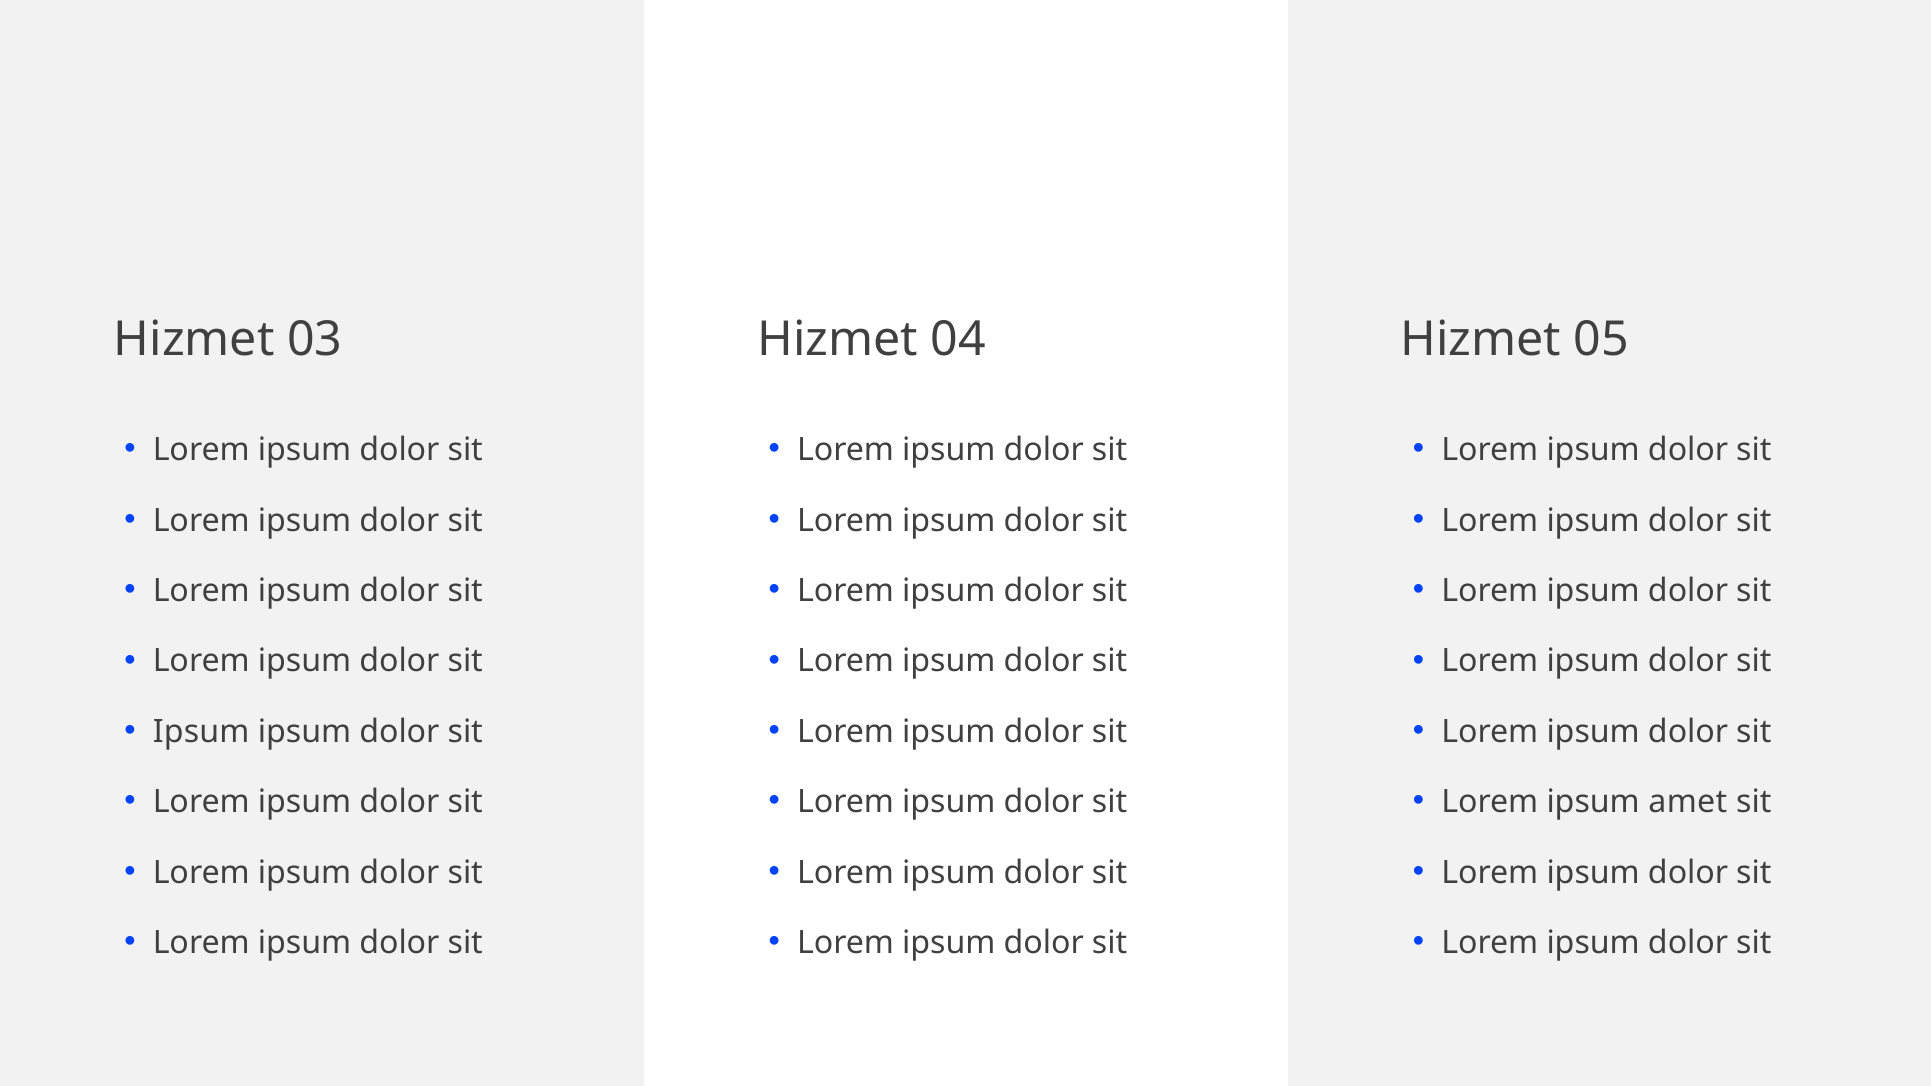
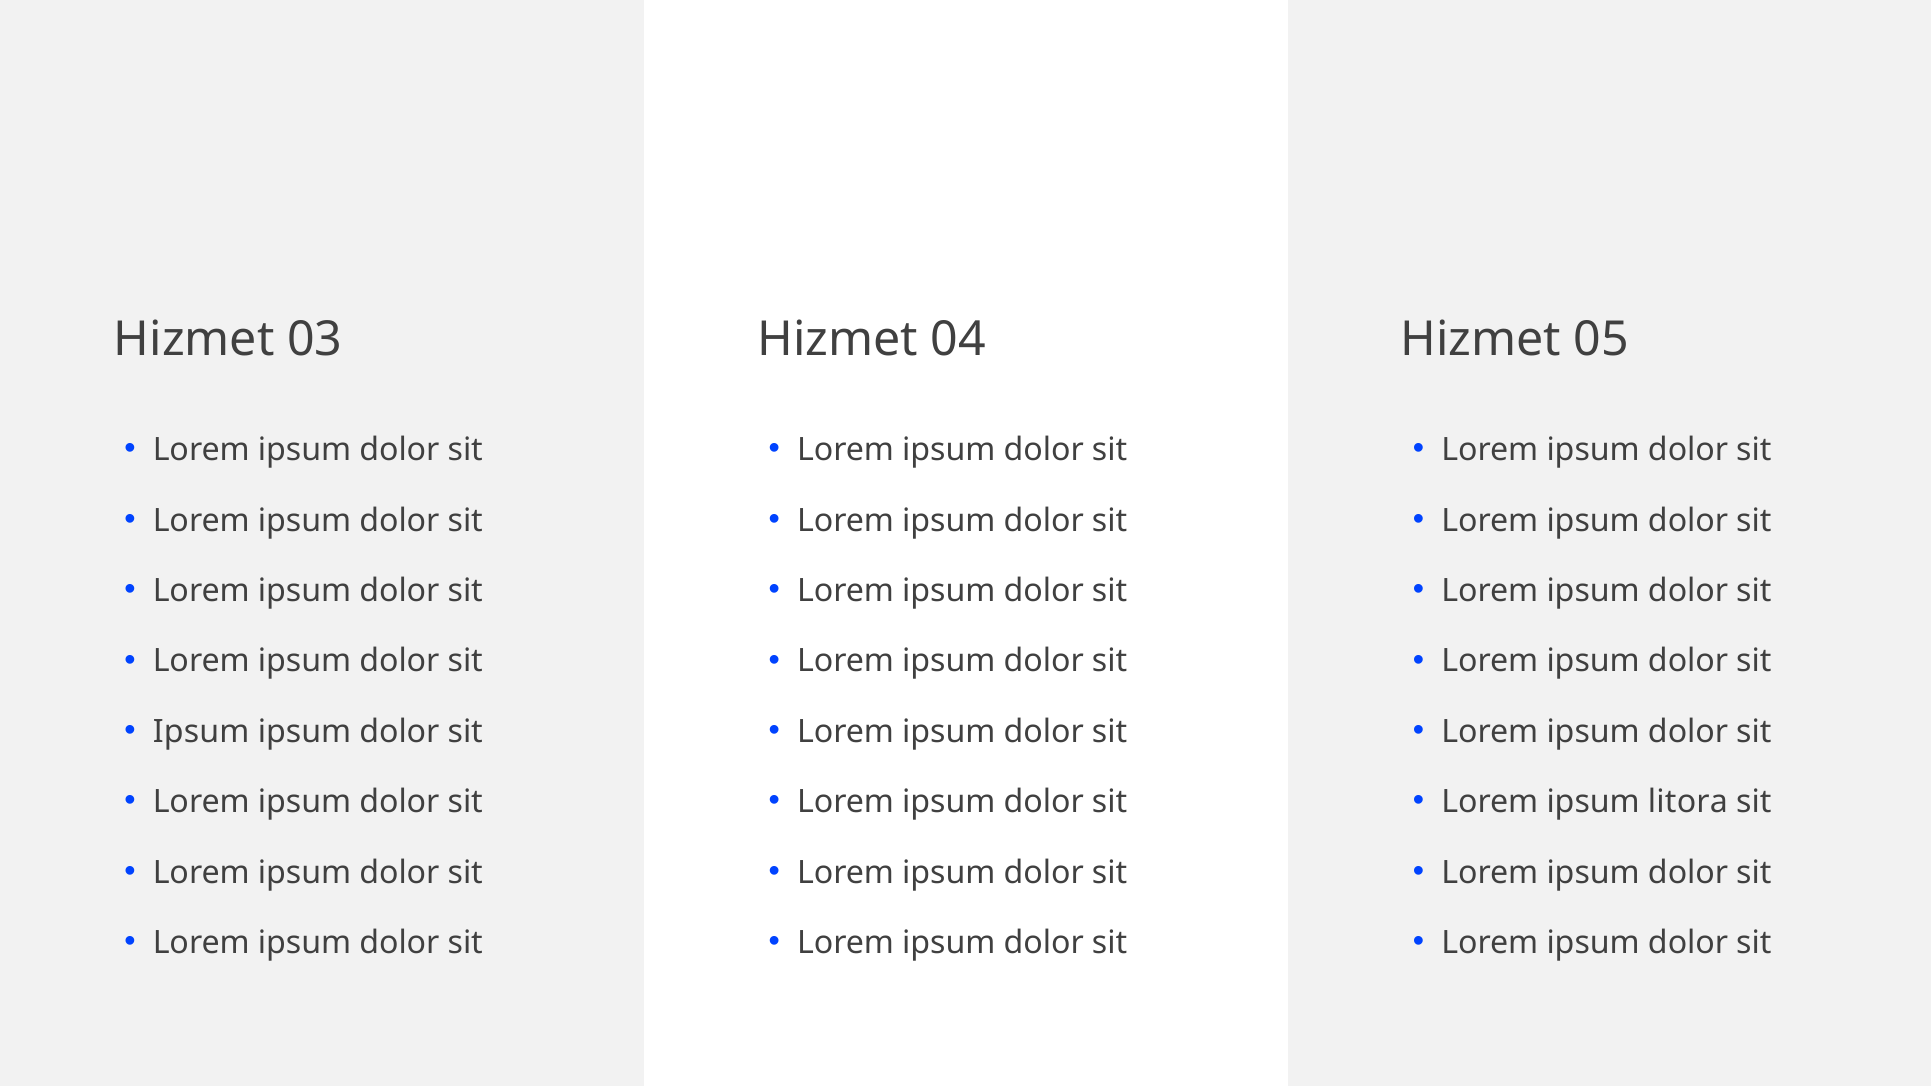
amet: amet -> litora (1688, 802)
